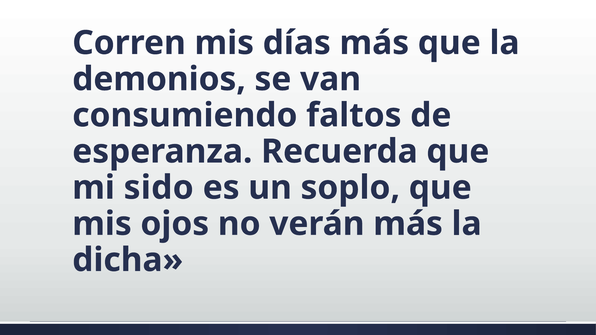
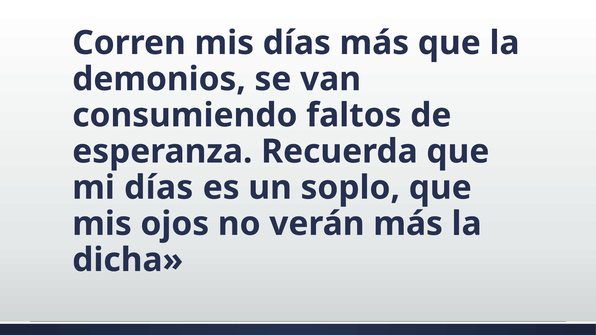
mi sido: sido -> días (159, 188)
